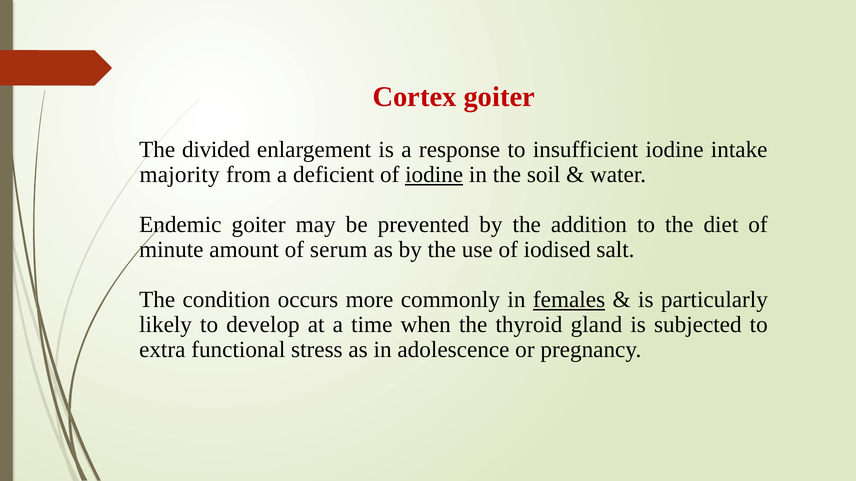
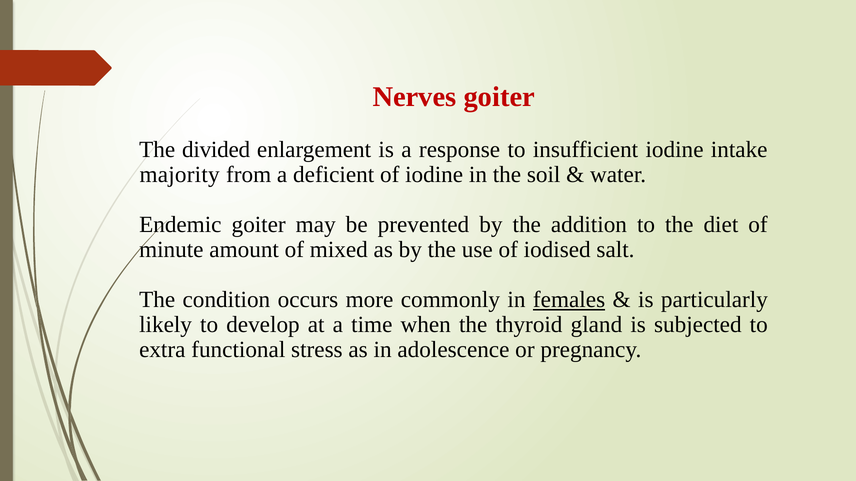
Cortex: Cortex -> Nerves (415, 97)
iodine underline: present -> none (434, 175)
serum: serum -> mixed (339, 250)
